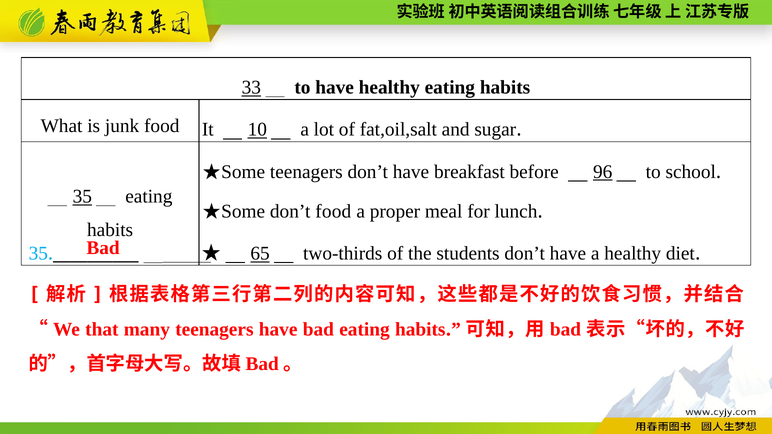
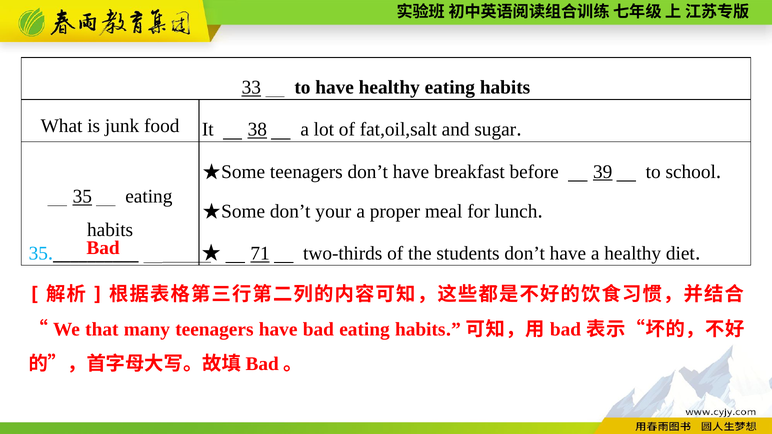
10: 10 -> 38 (257, 130)
96: 96 -> 39 (603, 172)
don’t food: food -> your (333, 211)
65: 65 -> 71 (260, 253)
